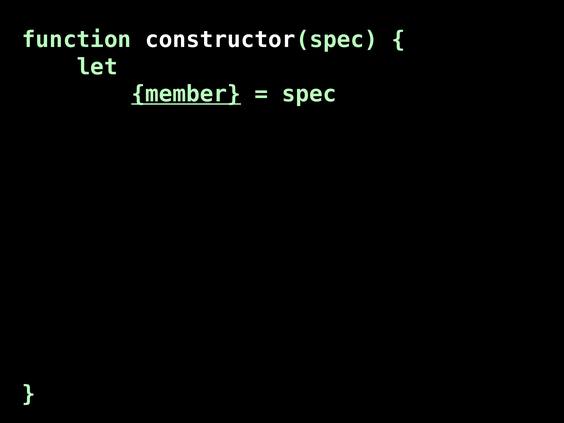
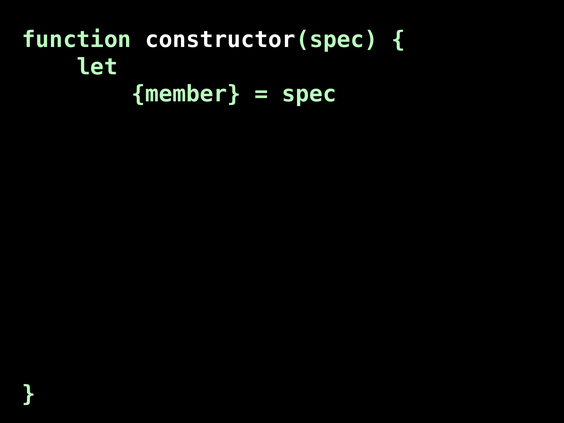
member underline: present -> none (186, 94)
